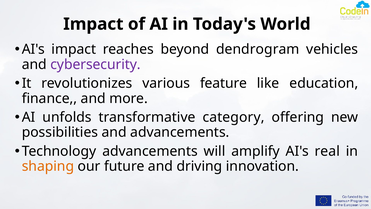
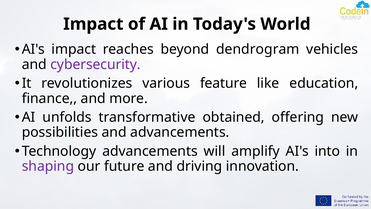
category: category -> obtained (234, 117)
real: real -> into (327, 151)
shaping colour: orange -> purple (48, 166)
